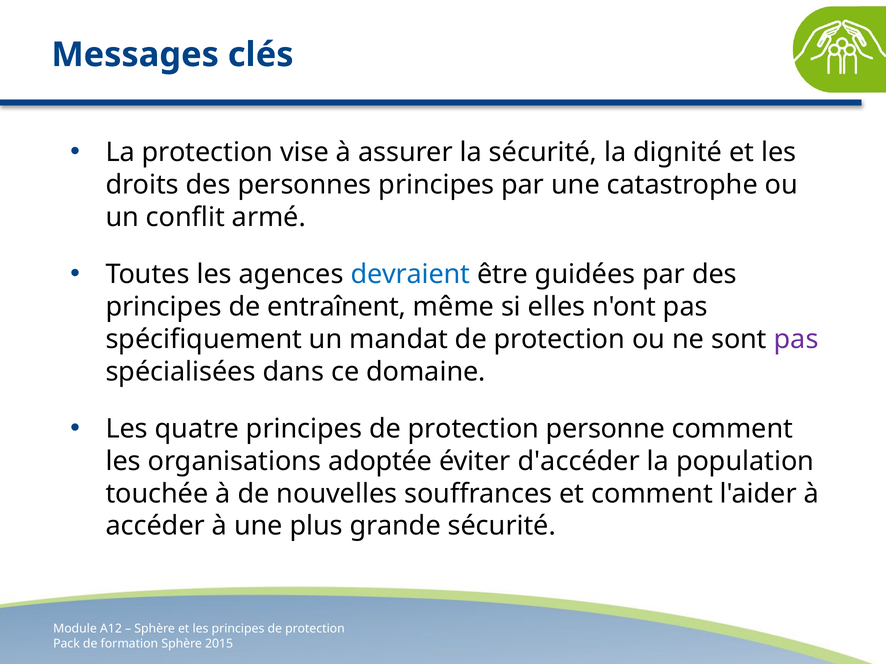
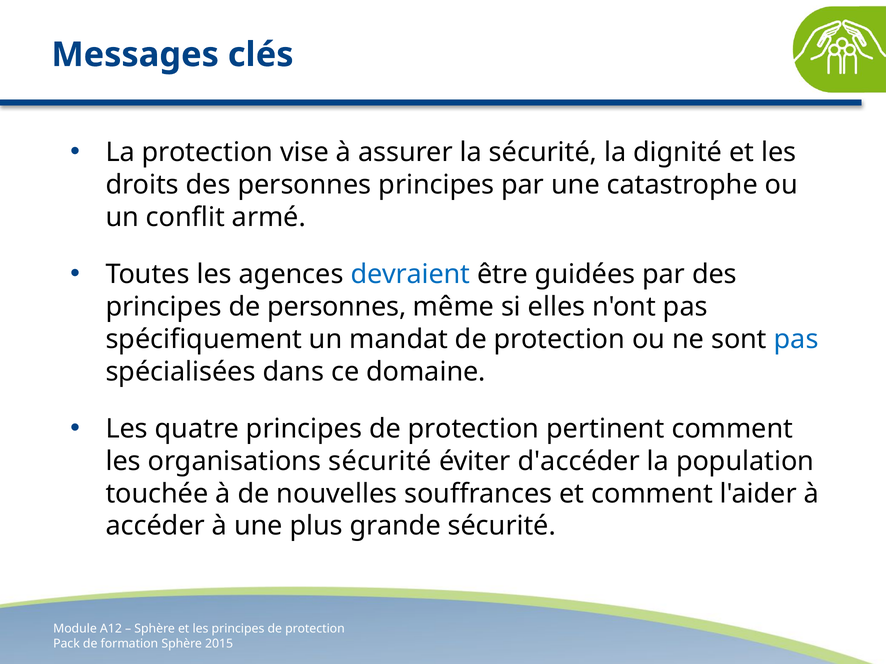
de entraînent: entraînent -> personnes (337, 307)
pas colour: purple -> blue (796, 339)
personne: personne -> pertinent (605, 429)
organisations adoptée: adoptée -> sécurité (380, 461)
